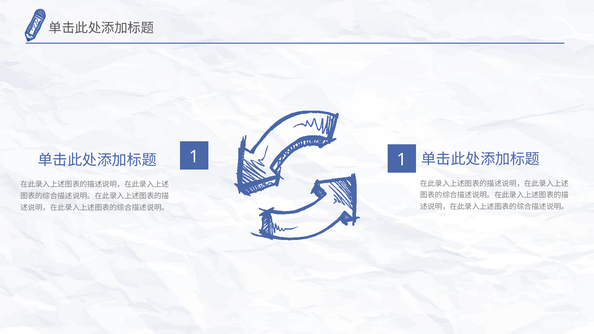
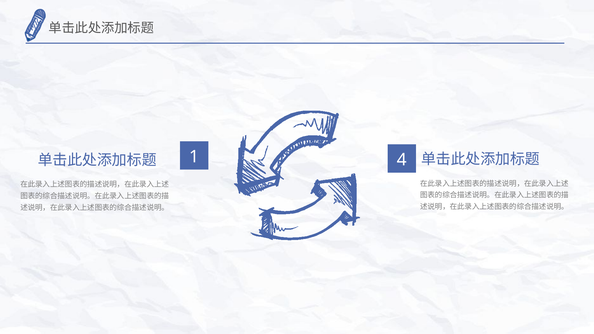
1: 1 -> 4 (402, 160)
